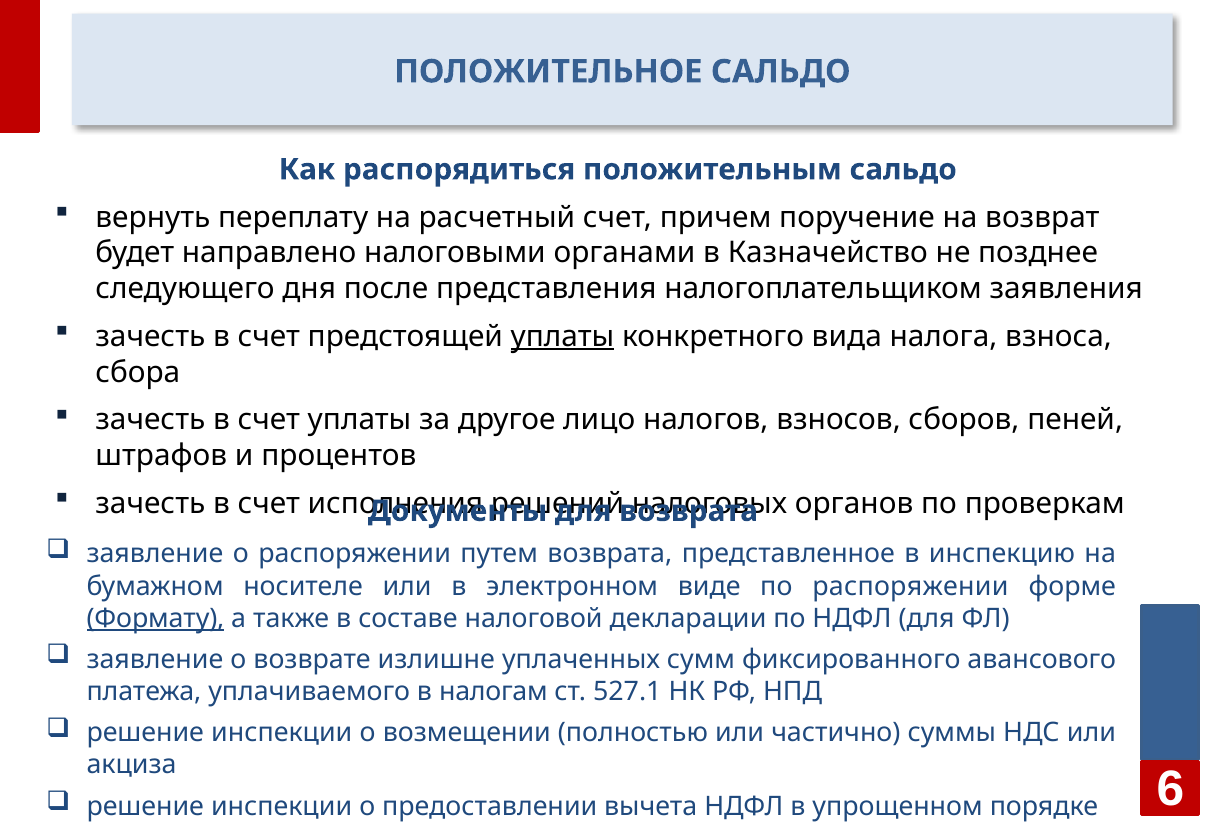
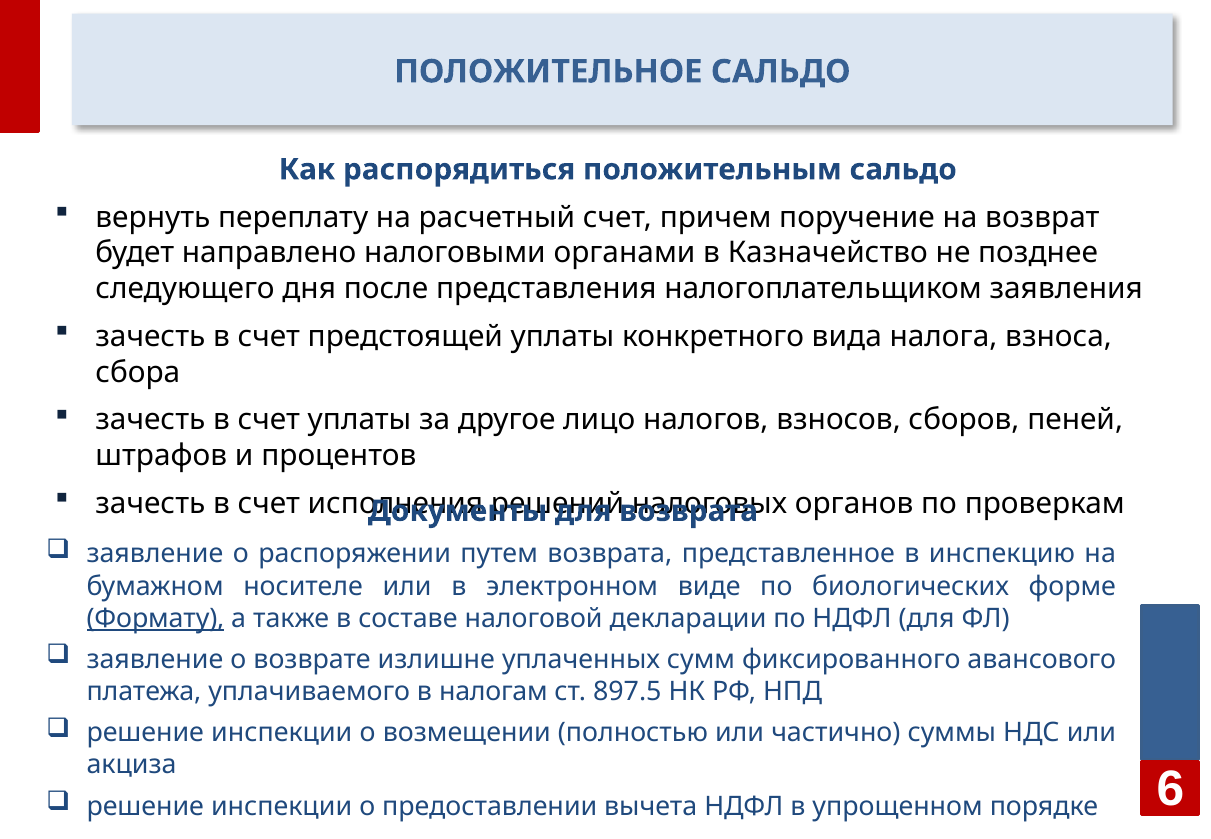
уплаты underline: present -> none (563, 336)
по распоряжении: распоряжении -> биологических (911, 586)
527.1: 527.1 -> 897.5 (627, 691)
